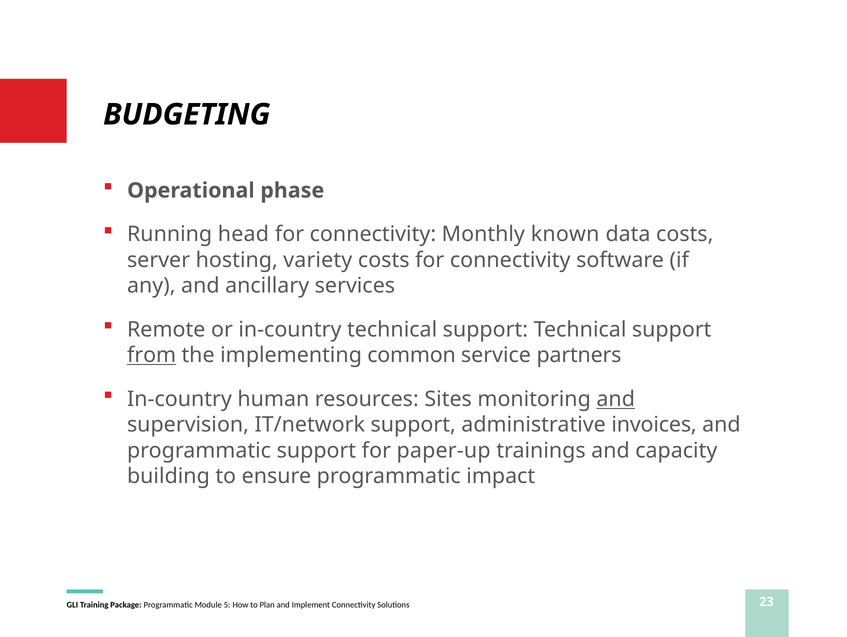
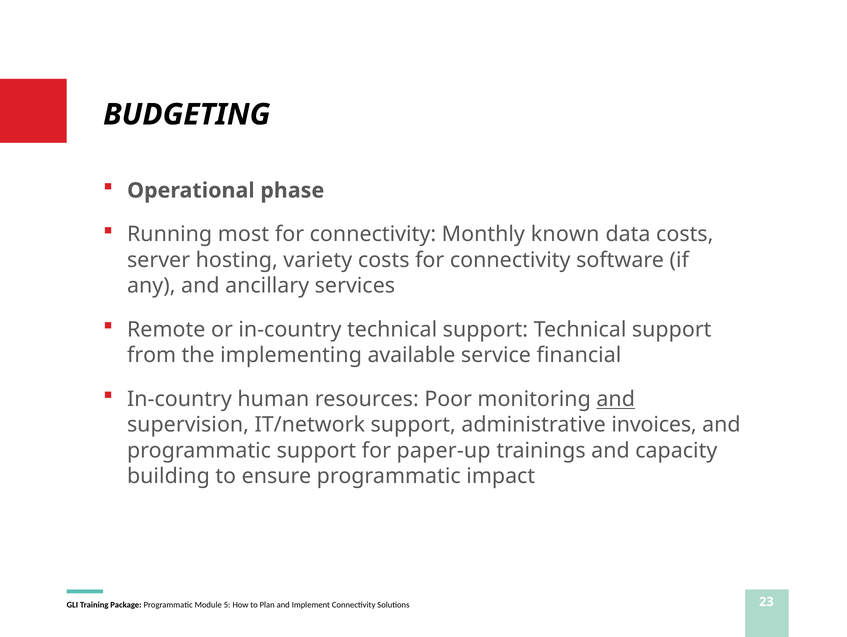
head: head -> most (243, 235)
from underline: present -> none (152, 356)
common: common -> available (411, 356)
partners: partners -> financial (579, 356)
Sites: Sites -> Poor (448, 400)
